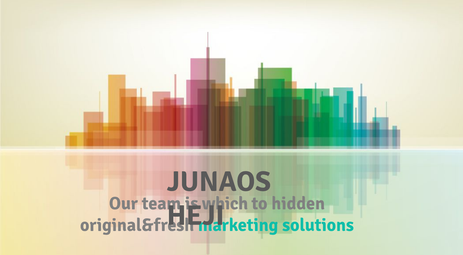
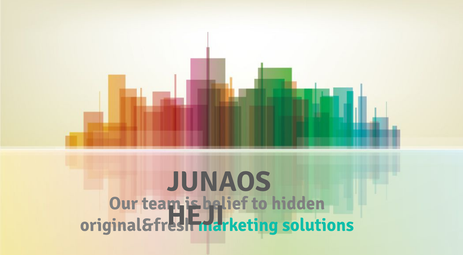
which: which -> belief (225, 204)
